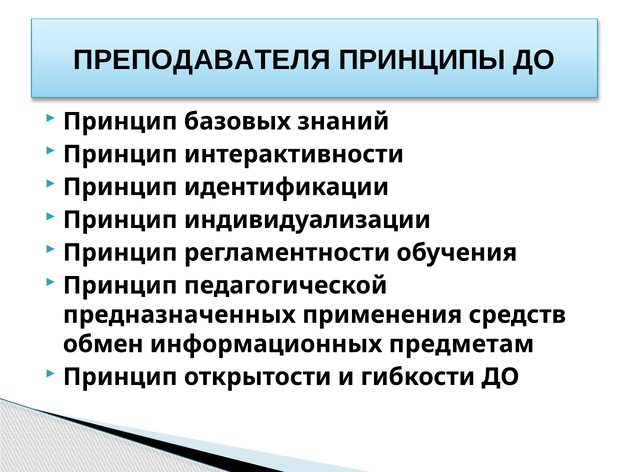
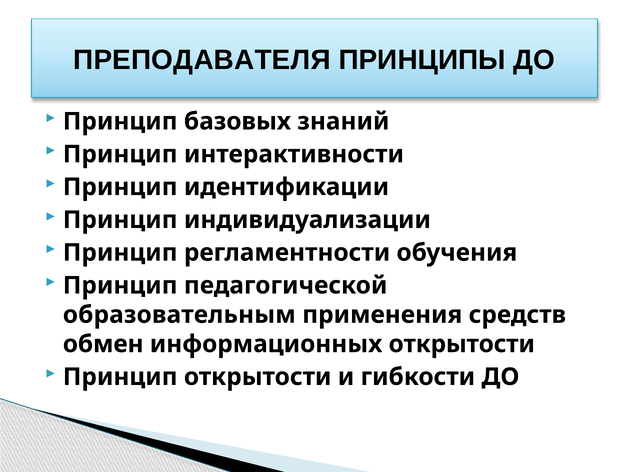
предназначенных: предназначенных -> образовательным (179, 315)
информационных предметам: предметам -> открытости (462, 344)
